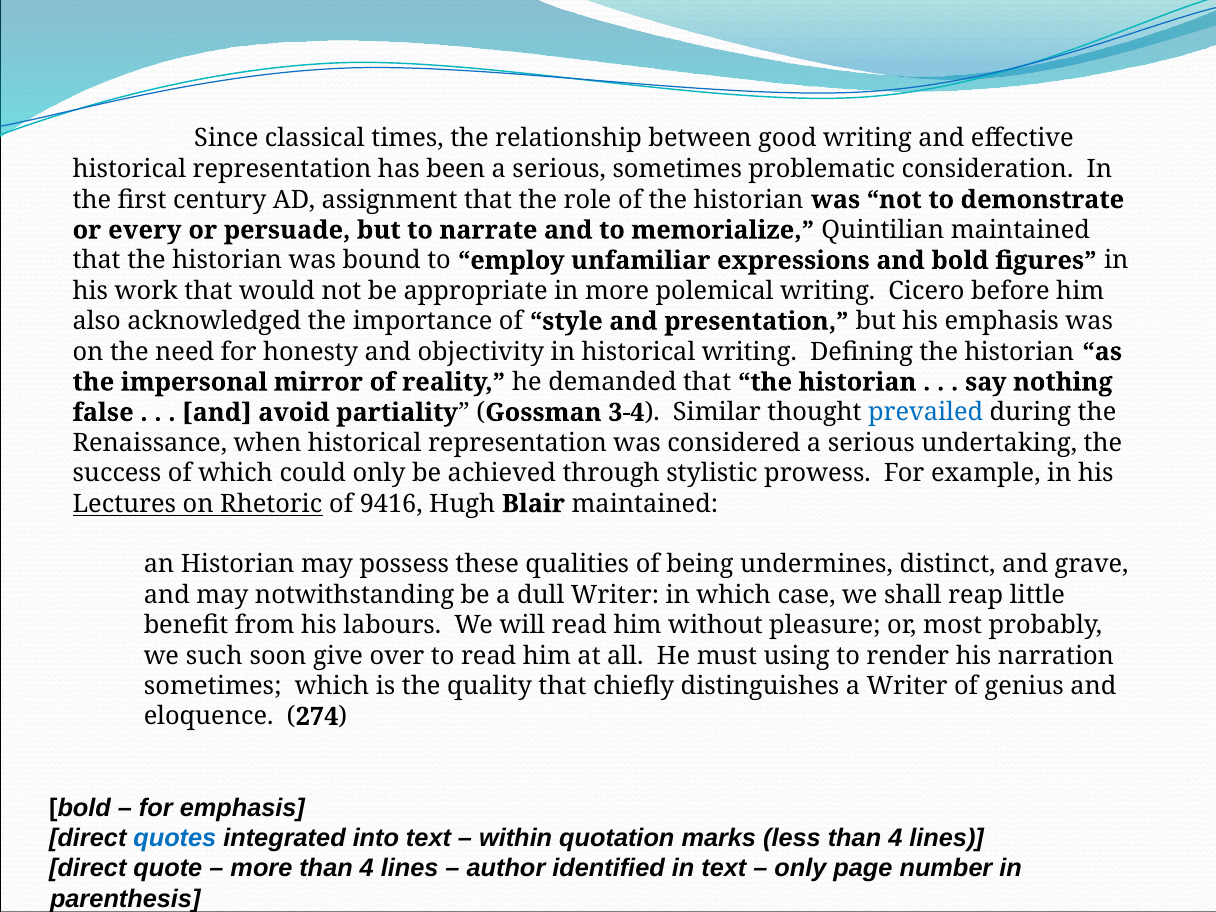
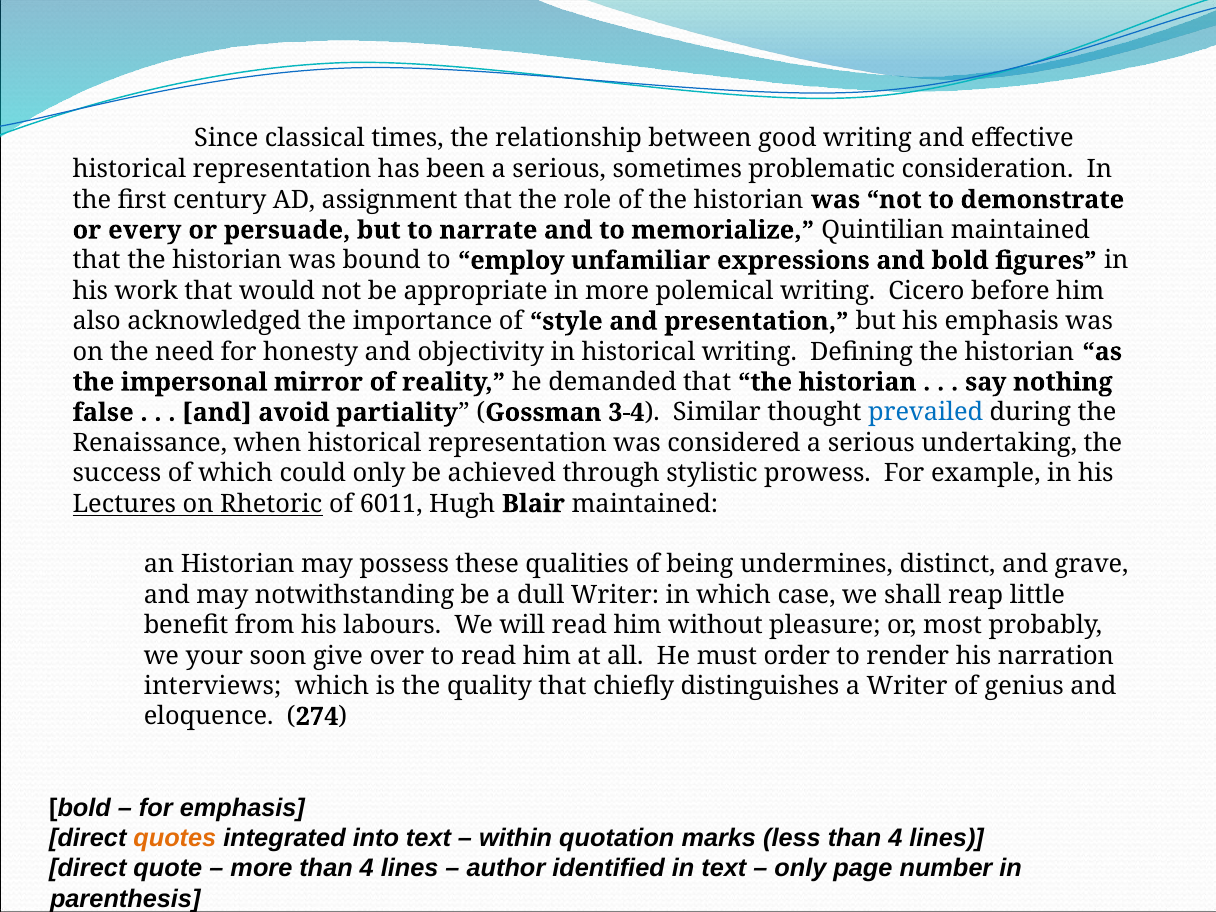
9416: 9416 -> 6011 (391, 504)
such: such -> your (214, 656)
using: using -> order (797, 656)
sometimes: sometimes -> interviews (213, 686)
quotes colour: blue -> orange (175, 838)
